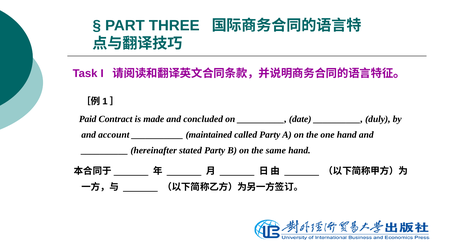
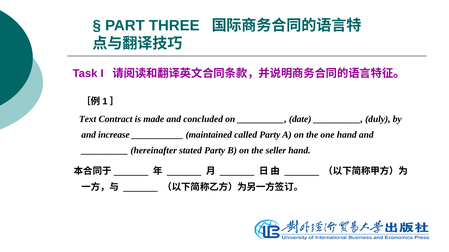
Paid: Paid -> Text (88, 119)
account: account -> increase (114, 135)
same: same -> seller (276, 151)
